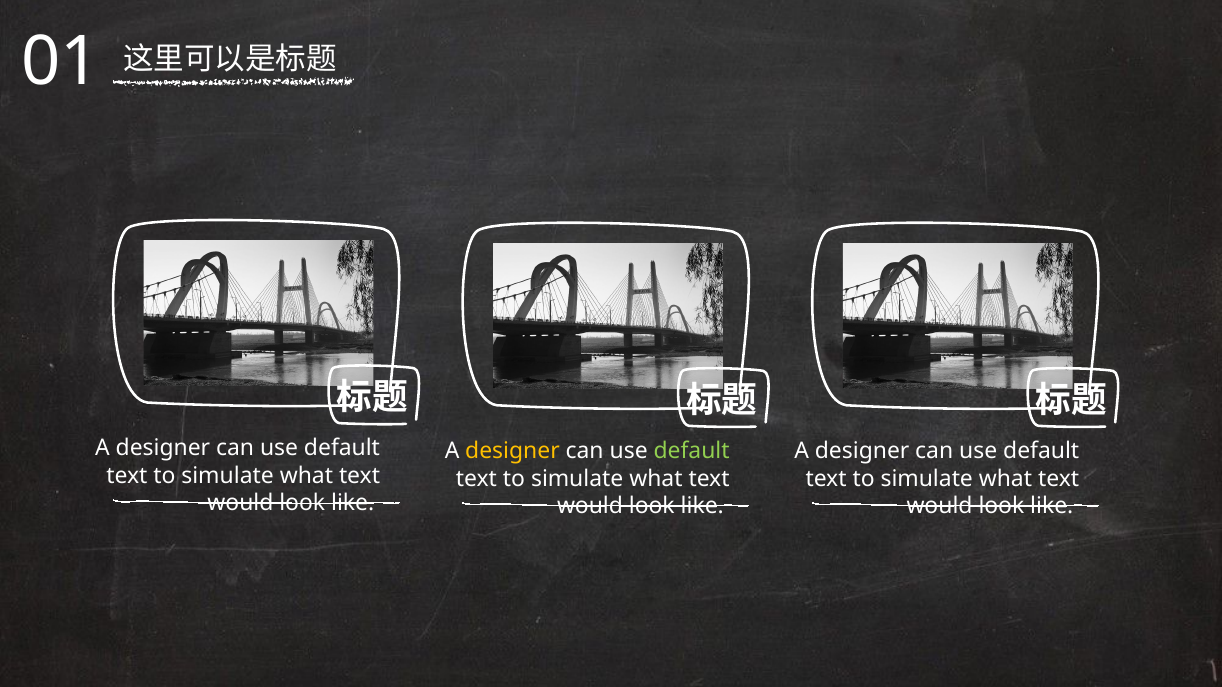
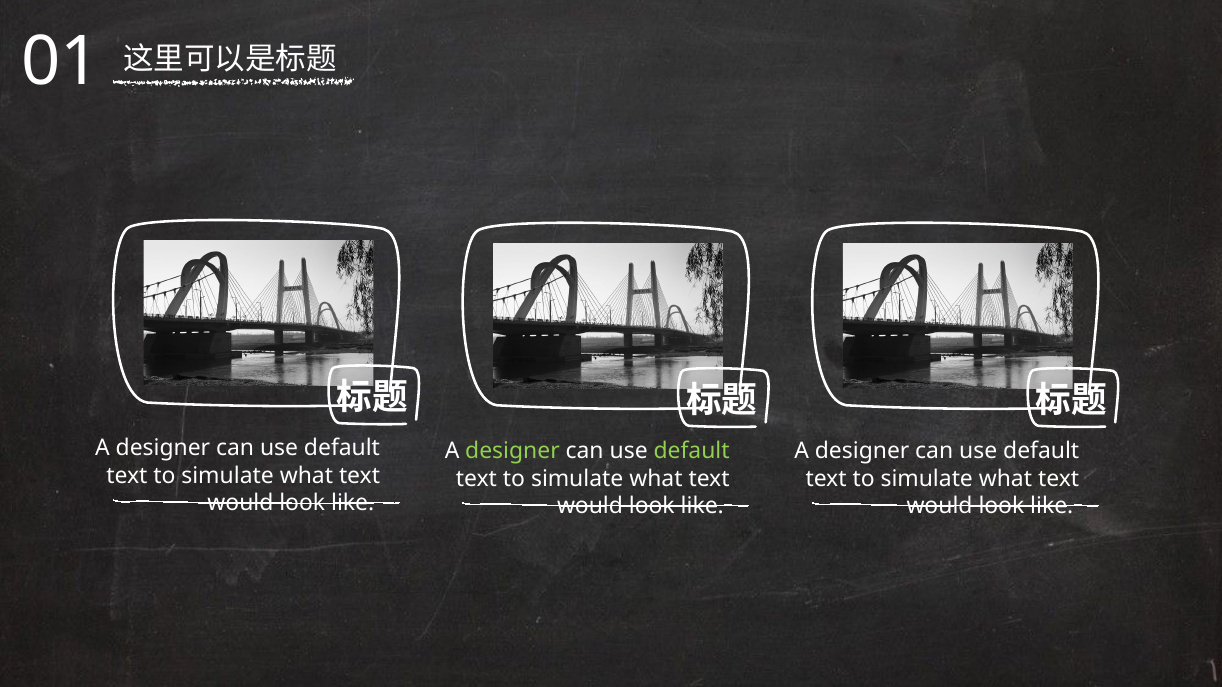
designer colour: yellow -> light green (512, 451)
